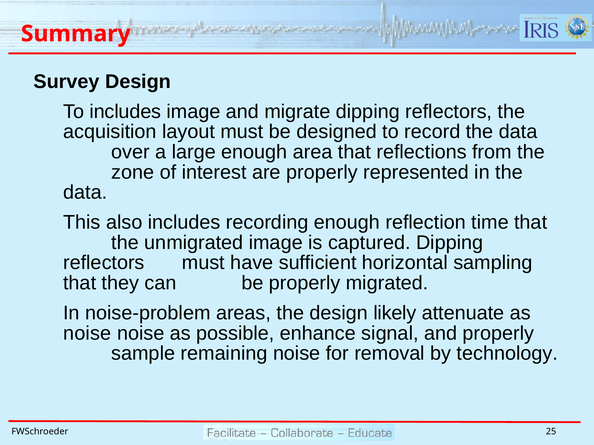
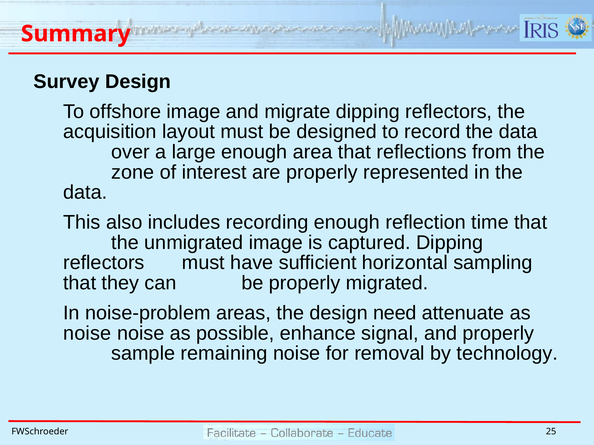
To includes: includes -> offshore (125, 112)
likely: likely -> need (395, 313)
